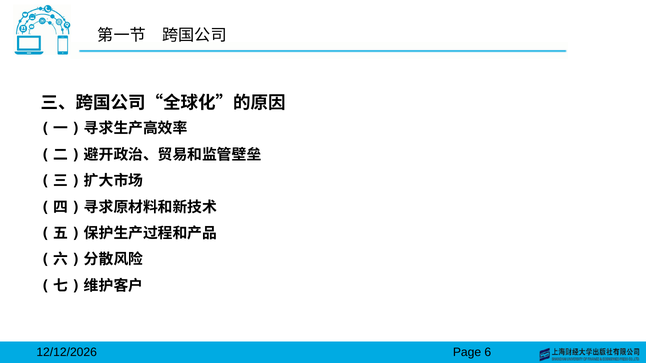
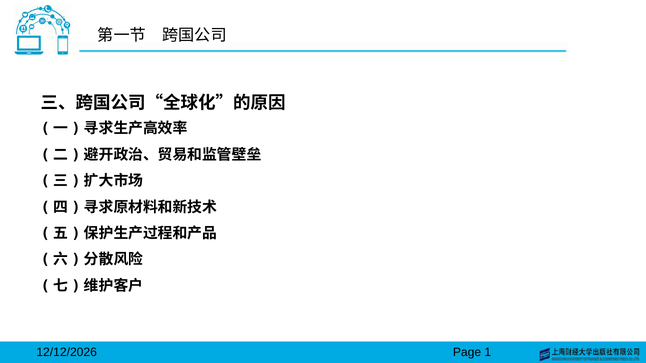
6: 6 -> 1 (488, 353)
